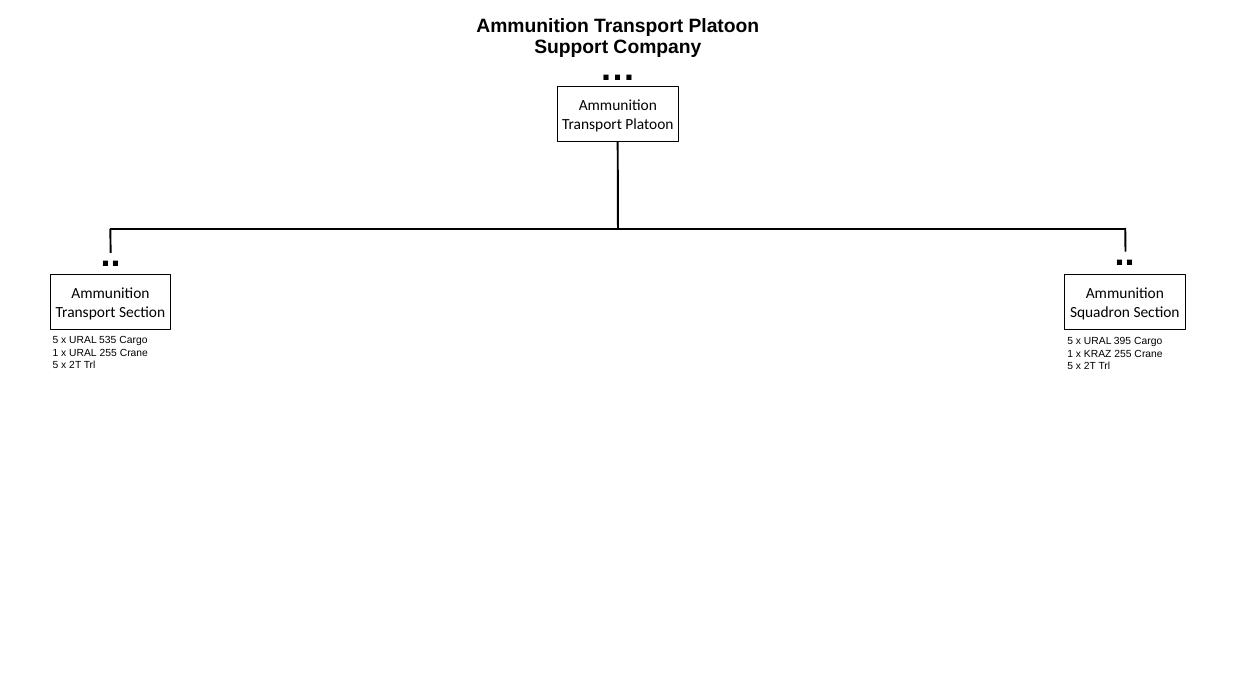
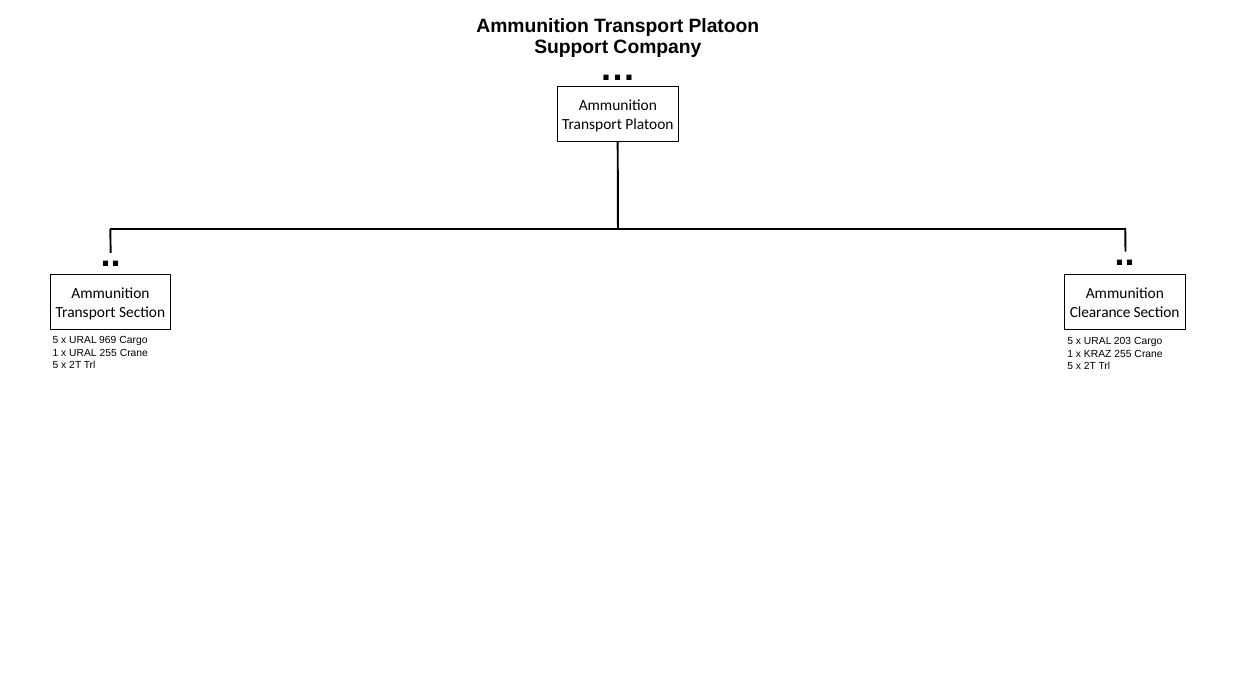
Squadron: Squadron -> Clearance (1100, 312)
535: 535 -> 969 (108, 341)
395: 395 -> 203 (1123, 342)
